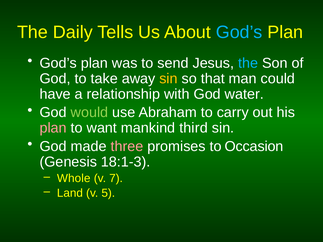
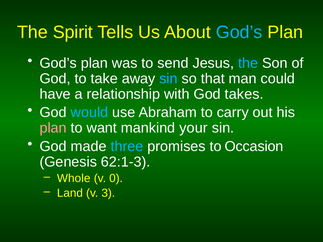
Daily: Daily -> Spirit (73, 32)
sin colour: yellow -> light blue (168, 79)
water: water -> takes (244, 94)
would colour: light green -> light blue (89, 113)
third: third -> your (193, 128)
three colour: pink -> light blue (127, 146)
18:1-3: 18:1-3 -> 62:1-3 (126, 162)
7: 7 -> 0 (116, 178)
5: 5 -> 3 (108, 193)
